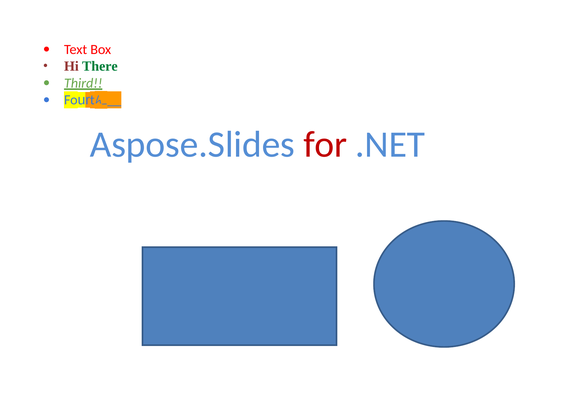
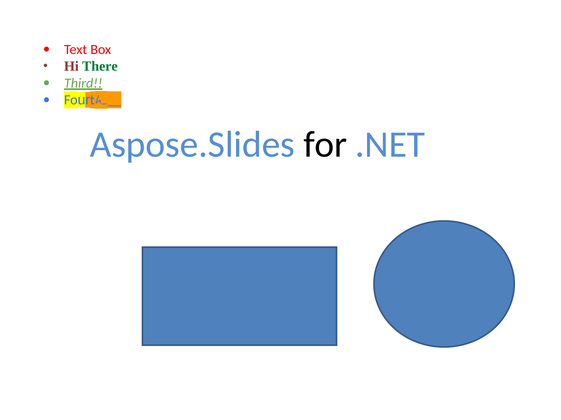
for colour: red -> black (325, 145)
